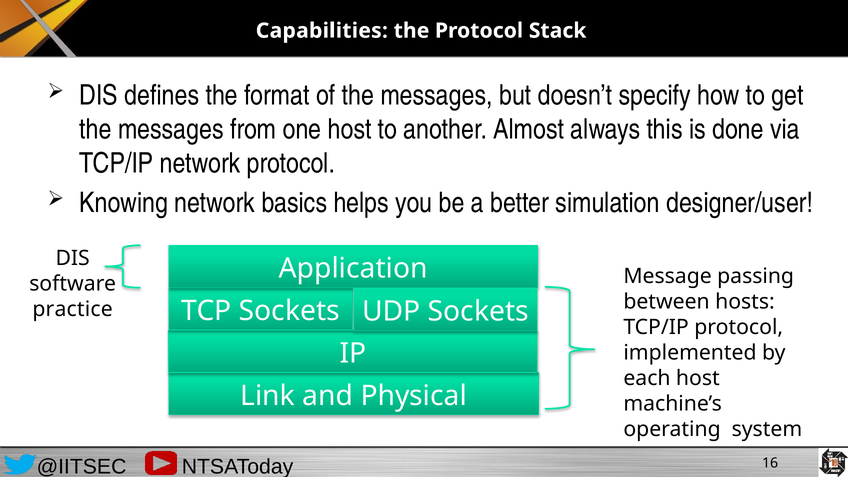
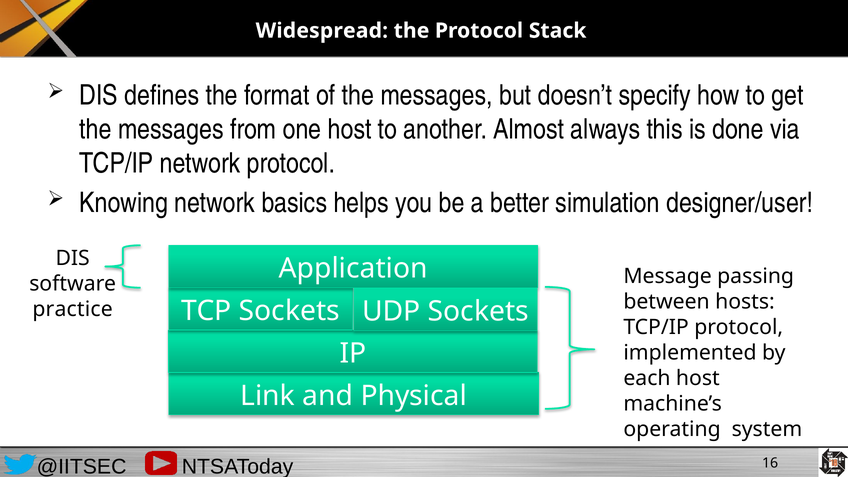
Capabilities: Capabilities -> Widespread (322, 31)
